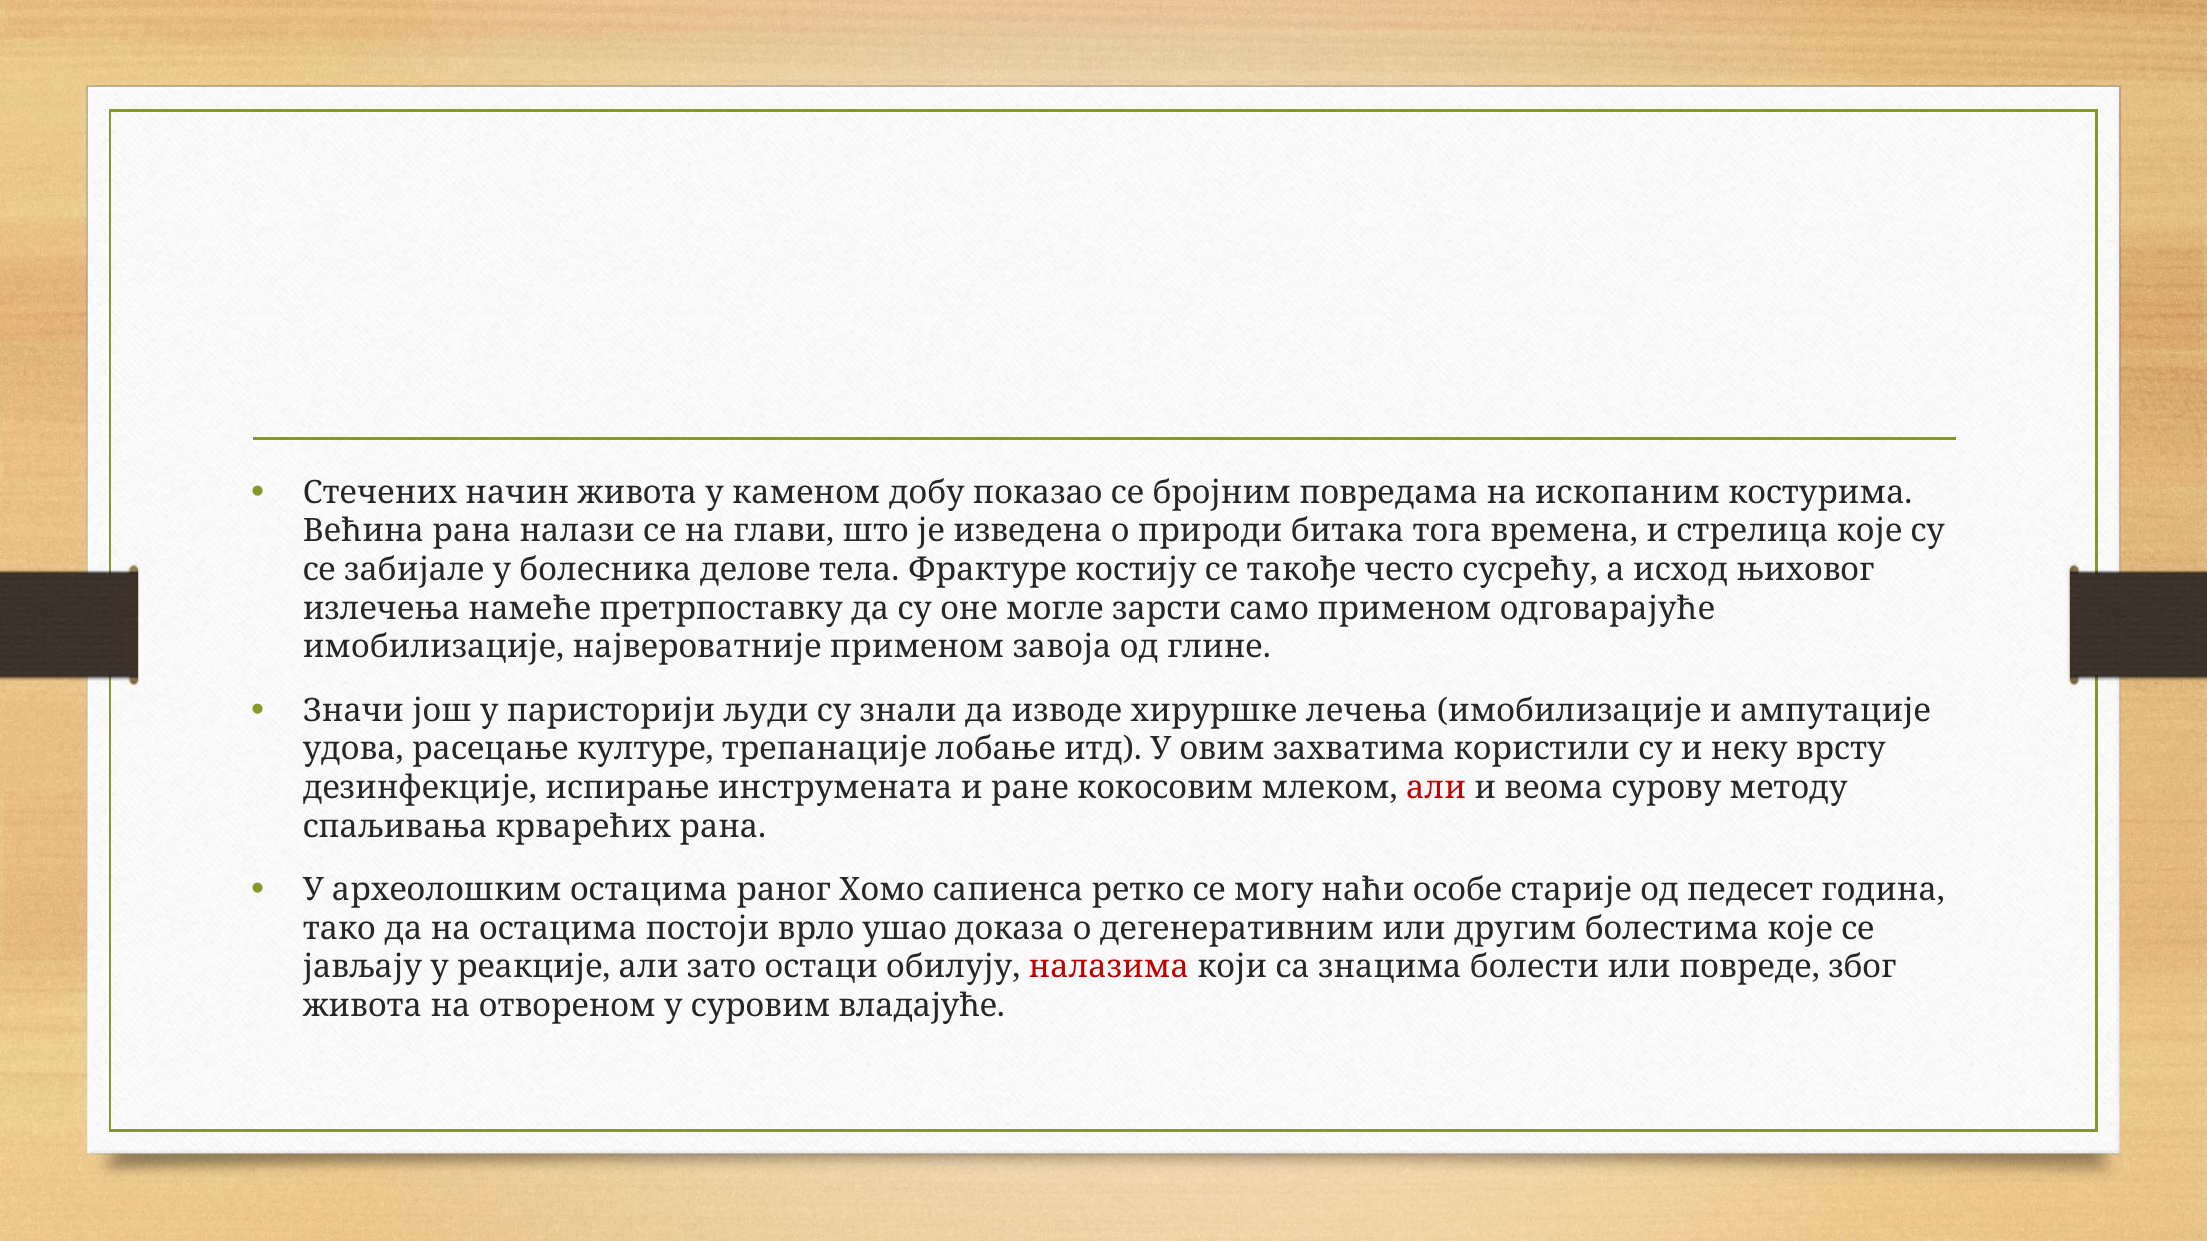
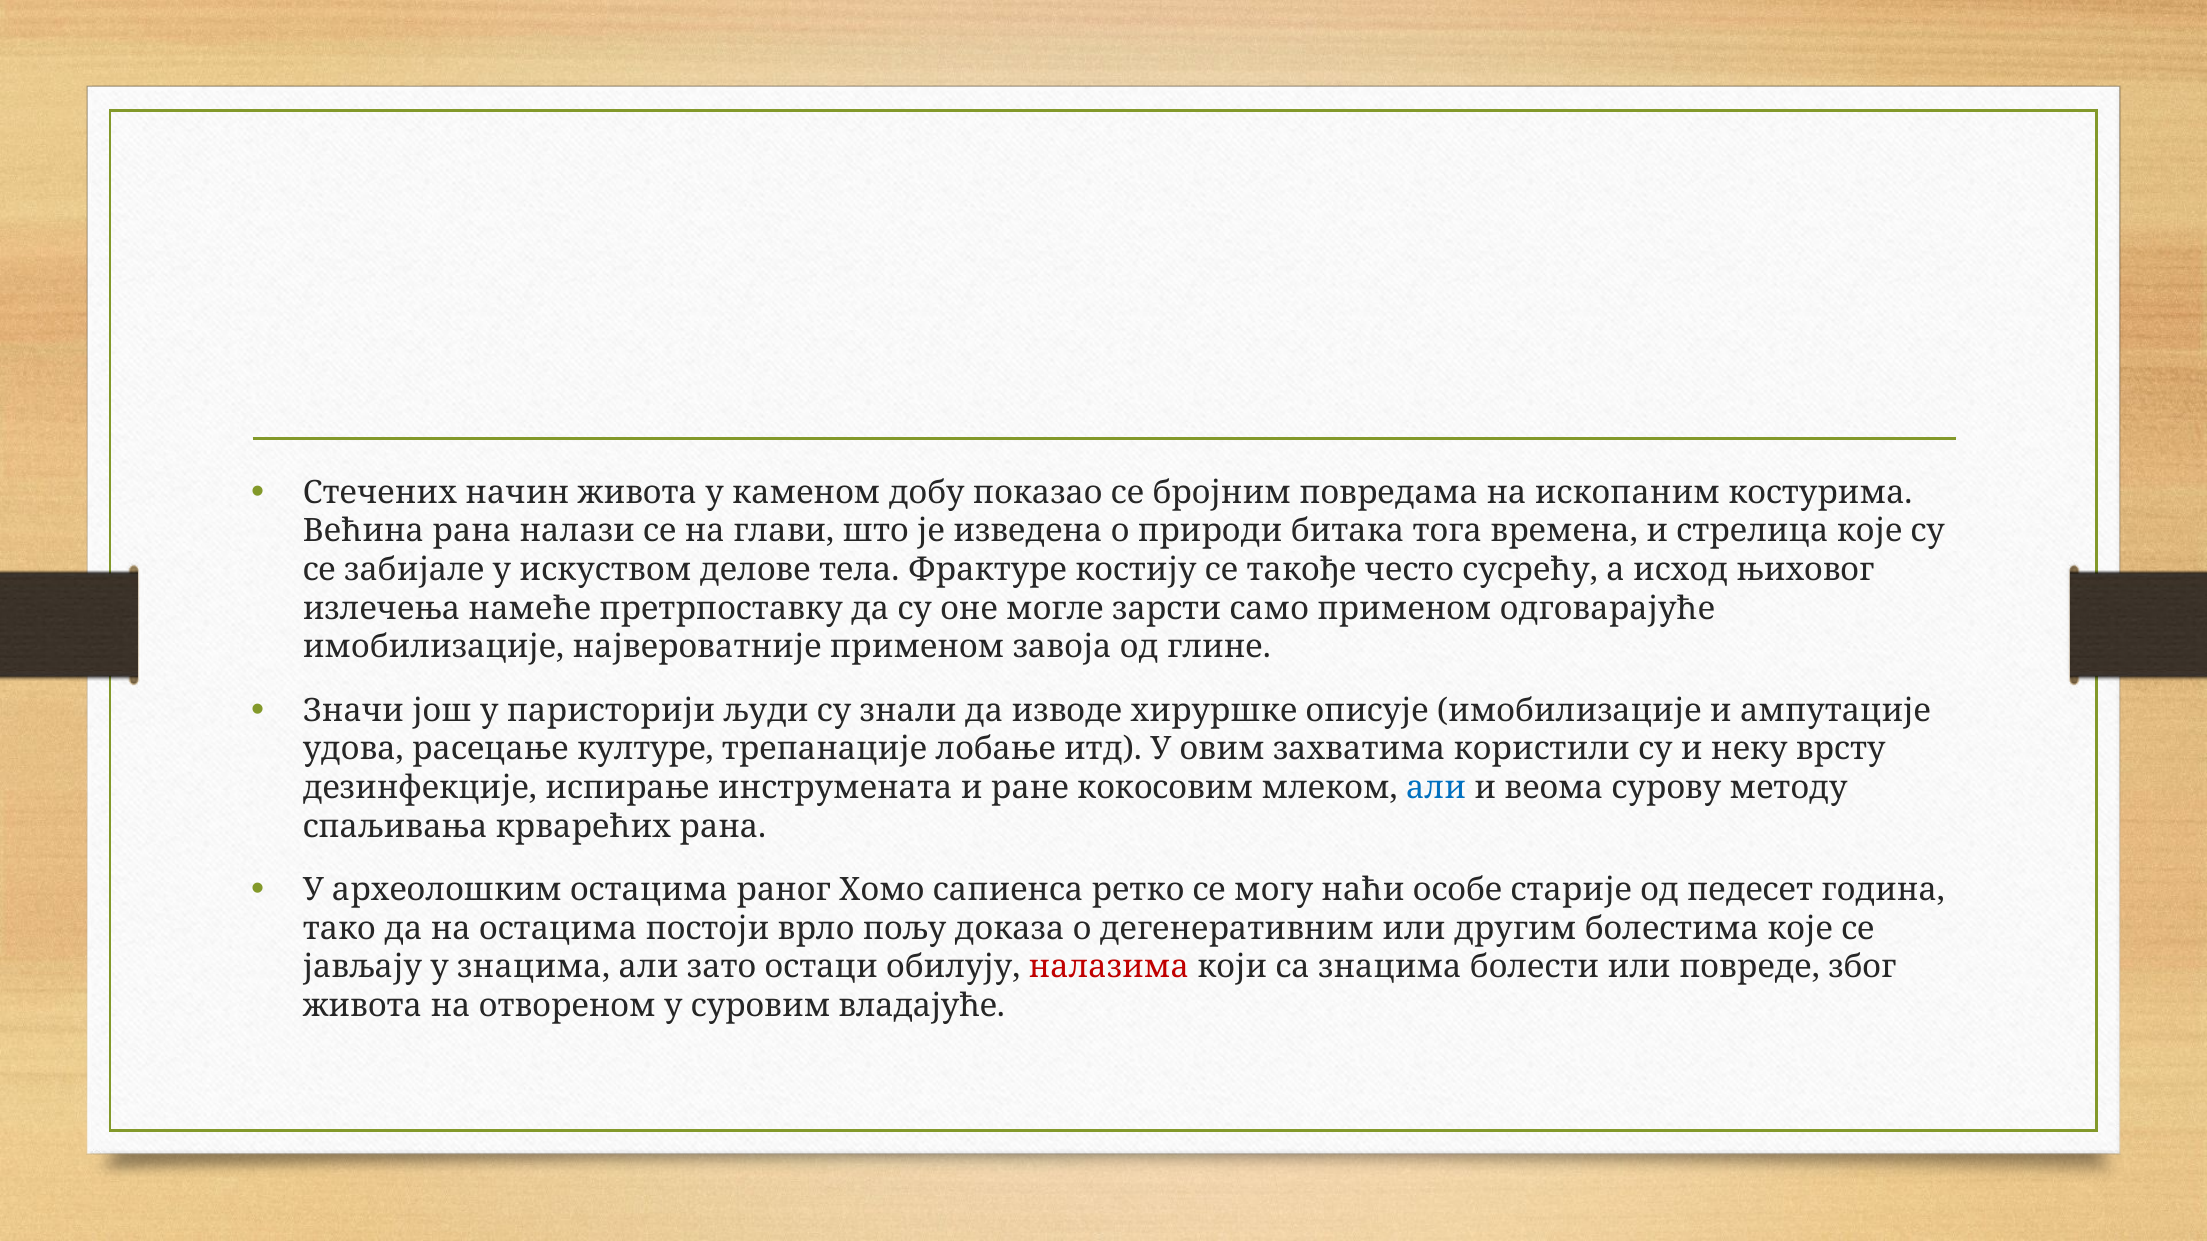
болесника: болесника -> искуством (605, 570)
лечења: лечења -> описује (1367, 711)
али colour: red -> blue (1436, 788)
ушао: ушао -> пољу (905, 929)
у реакције: реакције -> знацима (534, 967)
